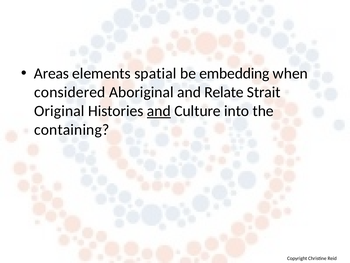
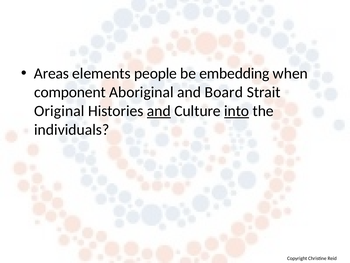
spatial: spatial -> people (156, 73)
considered: considered -> component (70, 92)
Relate: Relate -> Board (224, 92)
into underline: none -> present (237, 111)
containing: containing -> individuals (72, 129)
